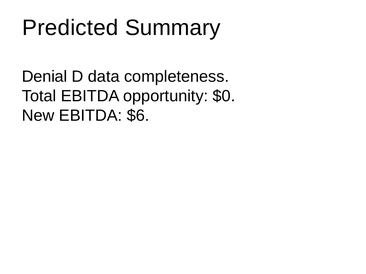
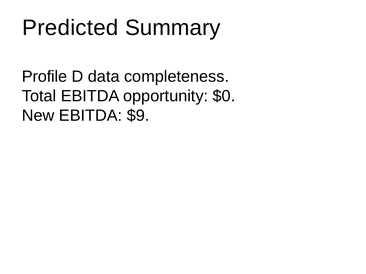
Denial: Denial -> Profile (45, 77)
$6: $6 -> $9 (138, 116)
